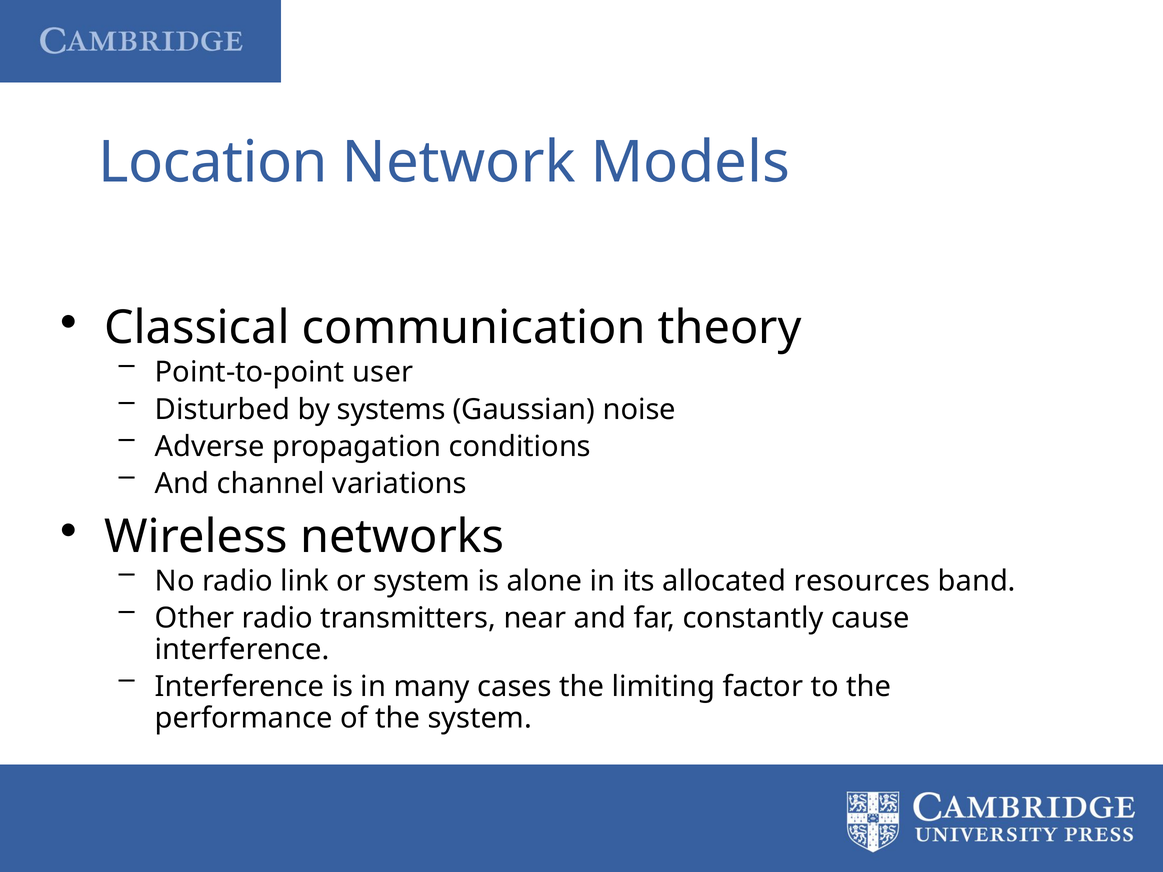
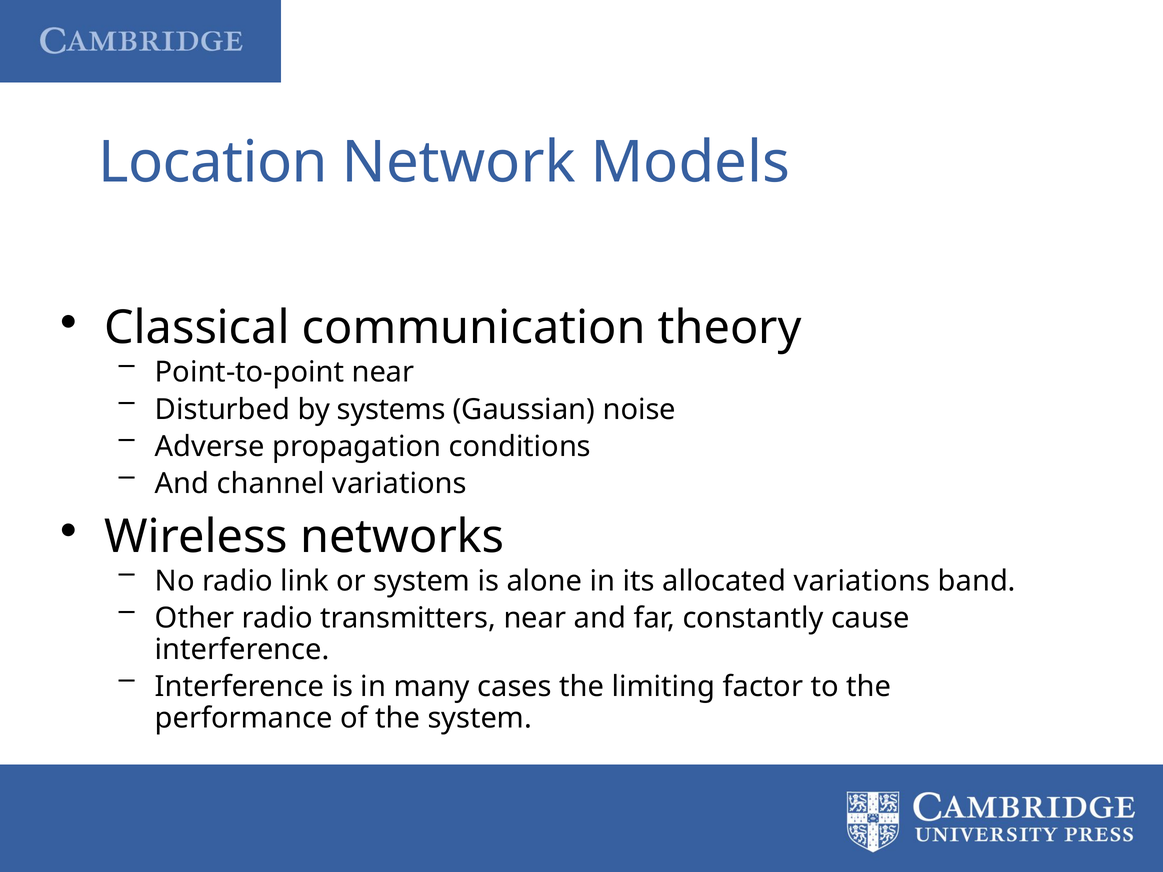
Point-to-point user: user -> near (383, 372)
allocated resources: resources -> variations (862, 581)
